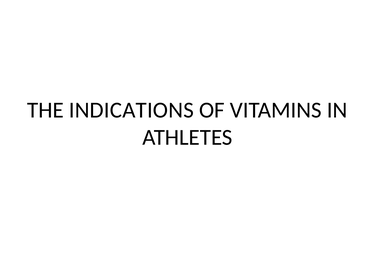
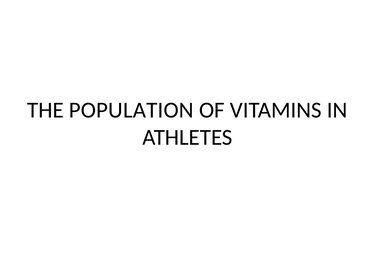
INDICATIONS: INDICATIONS -> POPULATION (131, 110)
